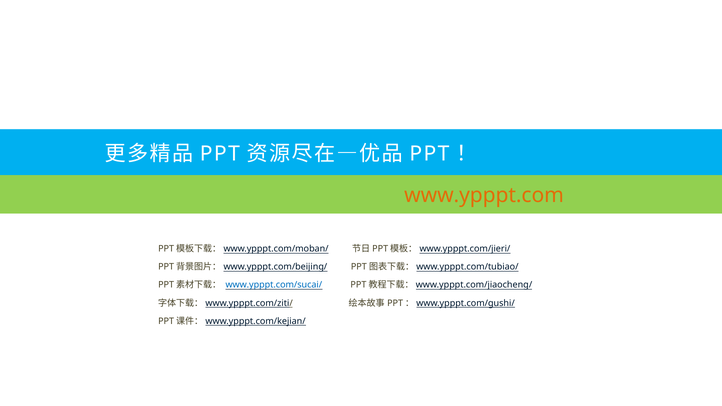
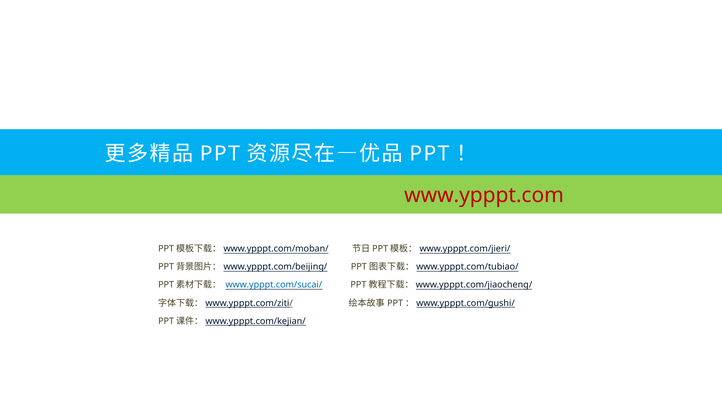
www.ypppt.com colour: orange -> red (484, 196)
